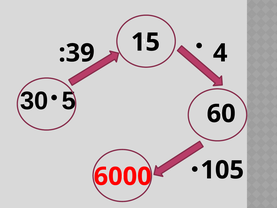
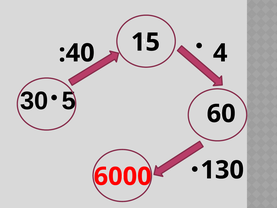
:39: :39 -> :40 (77, 53)
105: 105 -> 130 (222, 170)
